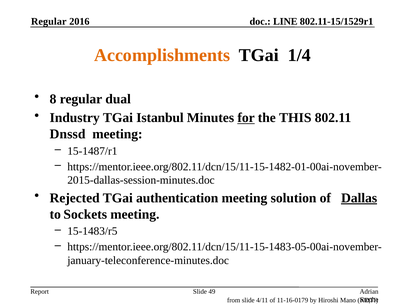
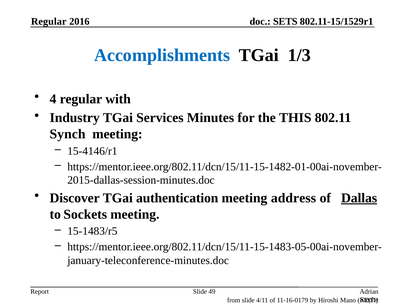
LINE: LINE -> SETS (285, 22)
Accomplishments colour: orange -> blue (162, 55)
1/4: 1/4 -> 1/3 (299, 55)
8: 8 -> 4 (53, 99)
dual: dual -> with (118, 99)
Istanbul: Istanbul -> Services (160, 118)
for underline: present -> none (246, 118)
Dnssd: Dnssd -> Synch (68, 134)
15-1487/r1: 15-1487/r1 -> 15-4146/r1 (92, 151)
Rejected: Rejected -> Discover (75, 198)
solution: solution -> address (293, 198)
